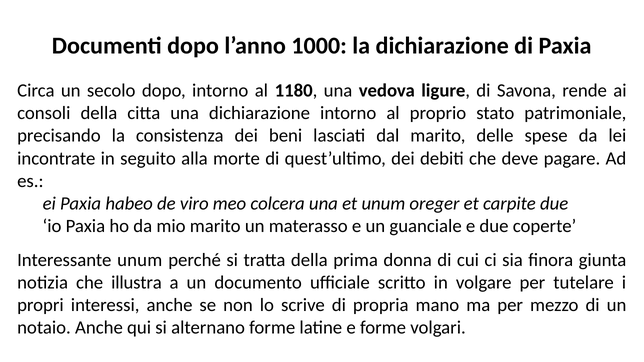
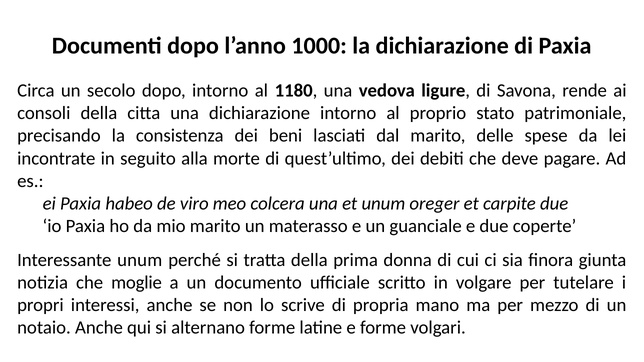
illustra: illustra -> moglie (136, 283)
